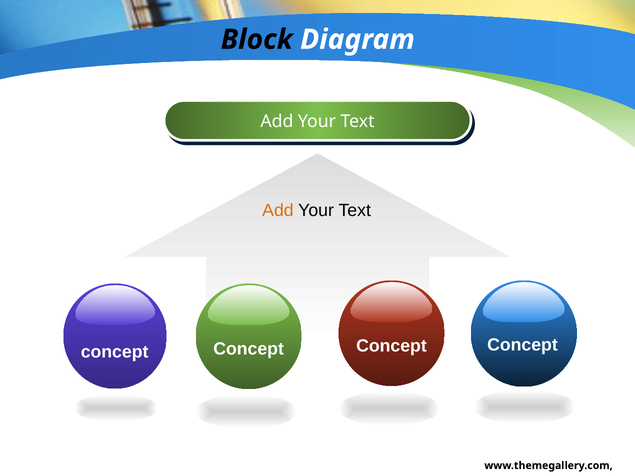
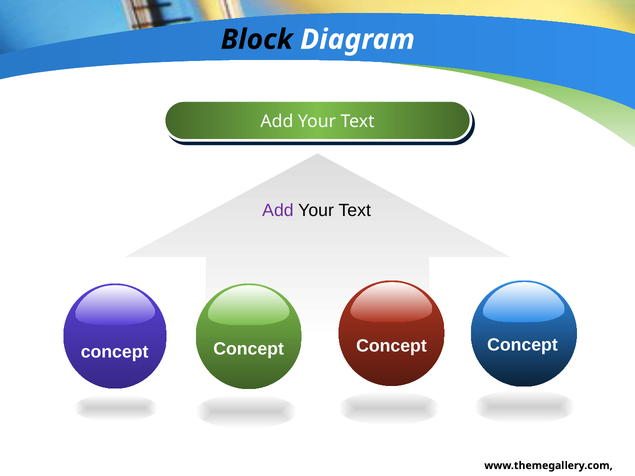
Add colour: orange -> purple (278, 211)
